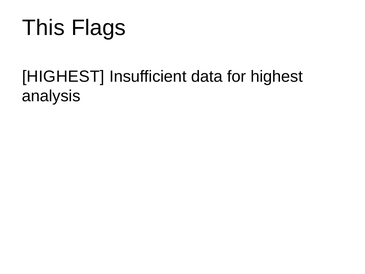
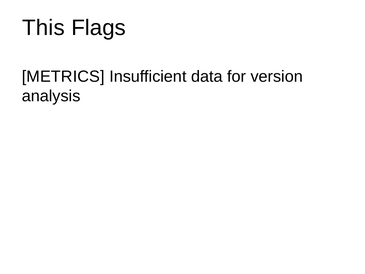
HIGHEST: HIGHEST -> METRICS (63, 77)
for highest: highest -> version (277, 77)
